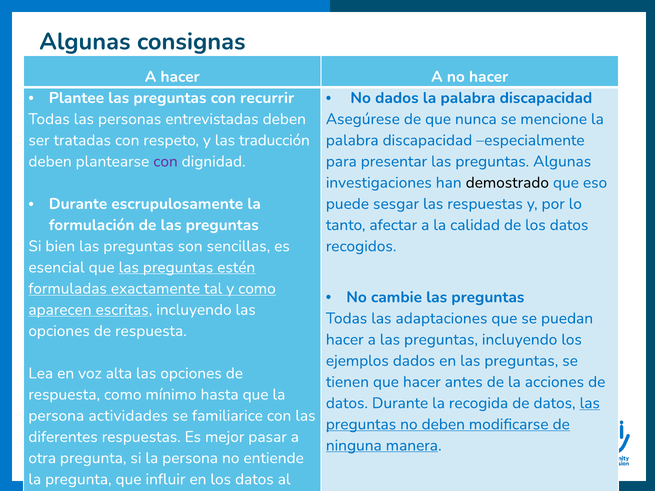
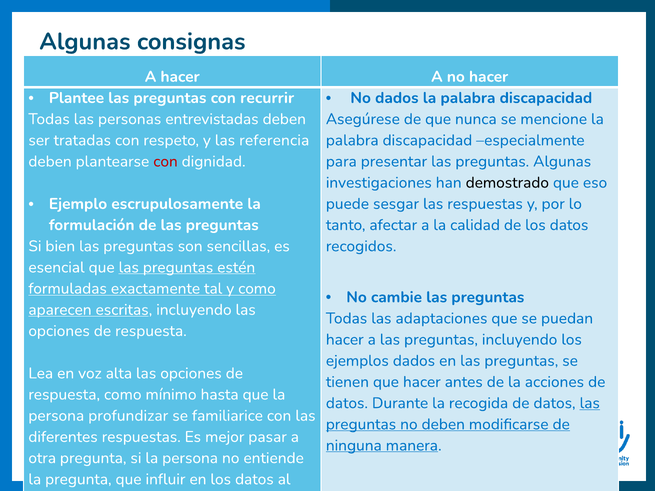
traducción: traducción -> referencia (274, 140)
con colour: purple -> red (166, 161)
Durante: Durante -> Ejemplo (78, 204)
actividades: actividades -> profundizar (128, 416)
